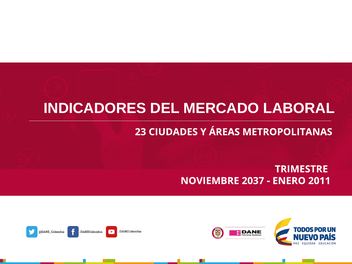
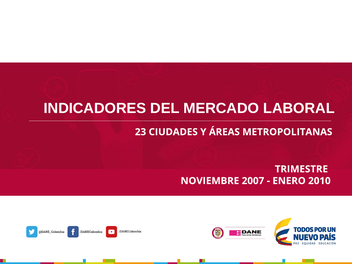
2037: 2037 -> 2007 (253, 181)
2011: 2011 -> 2010 (319, 181)
